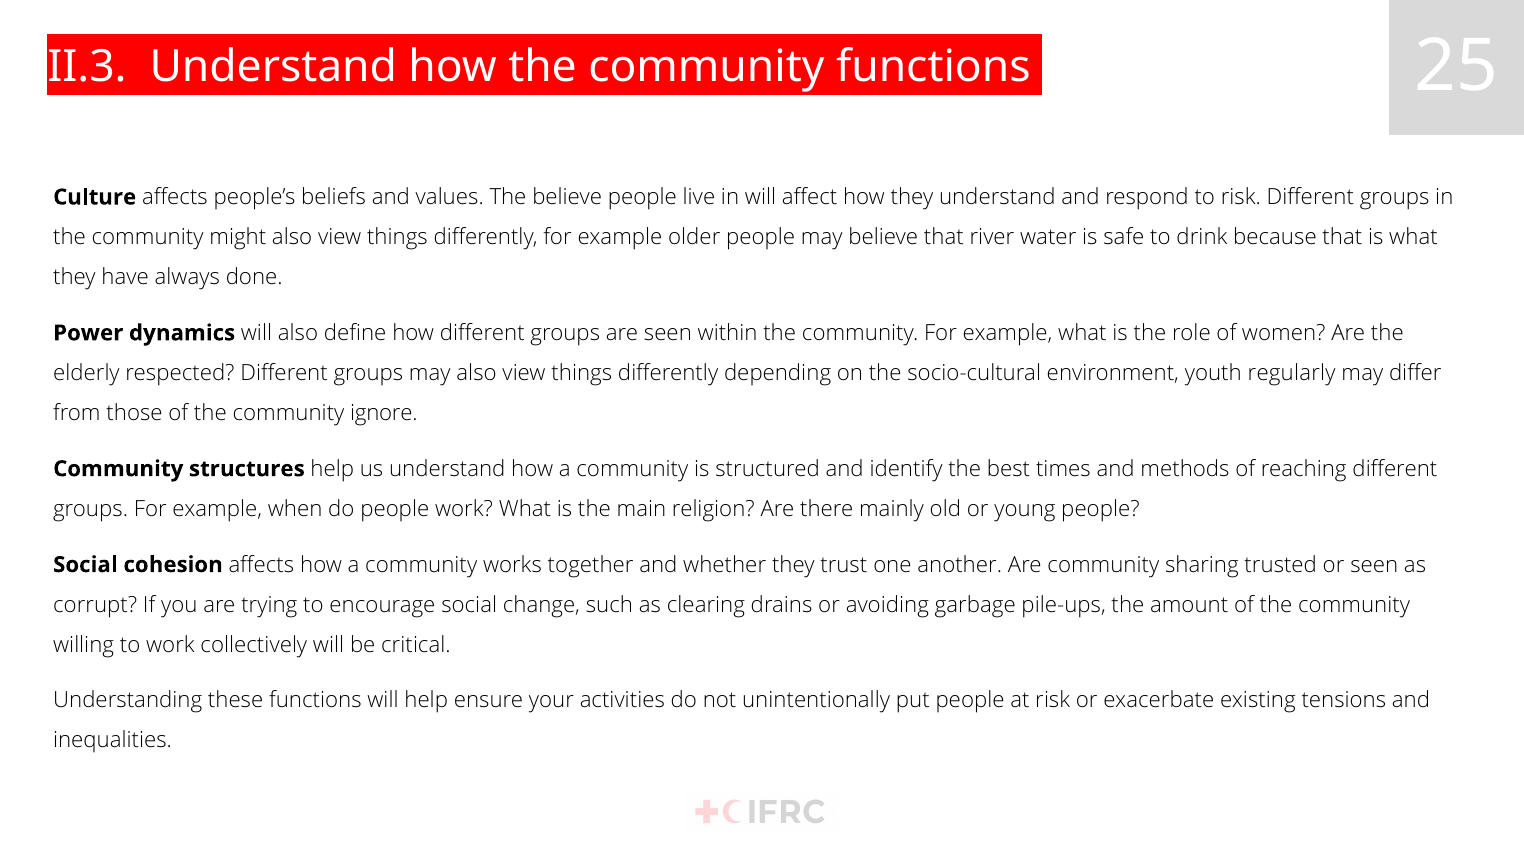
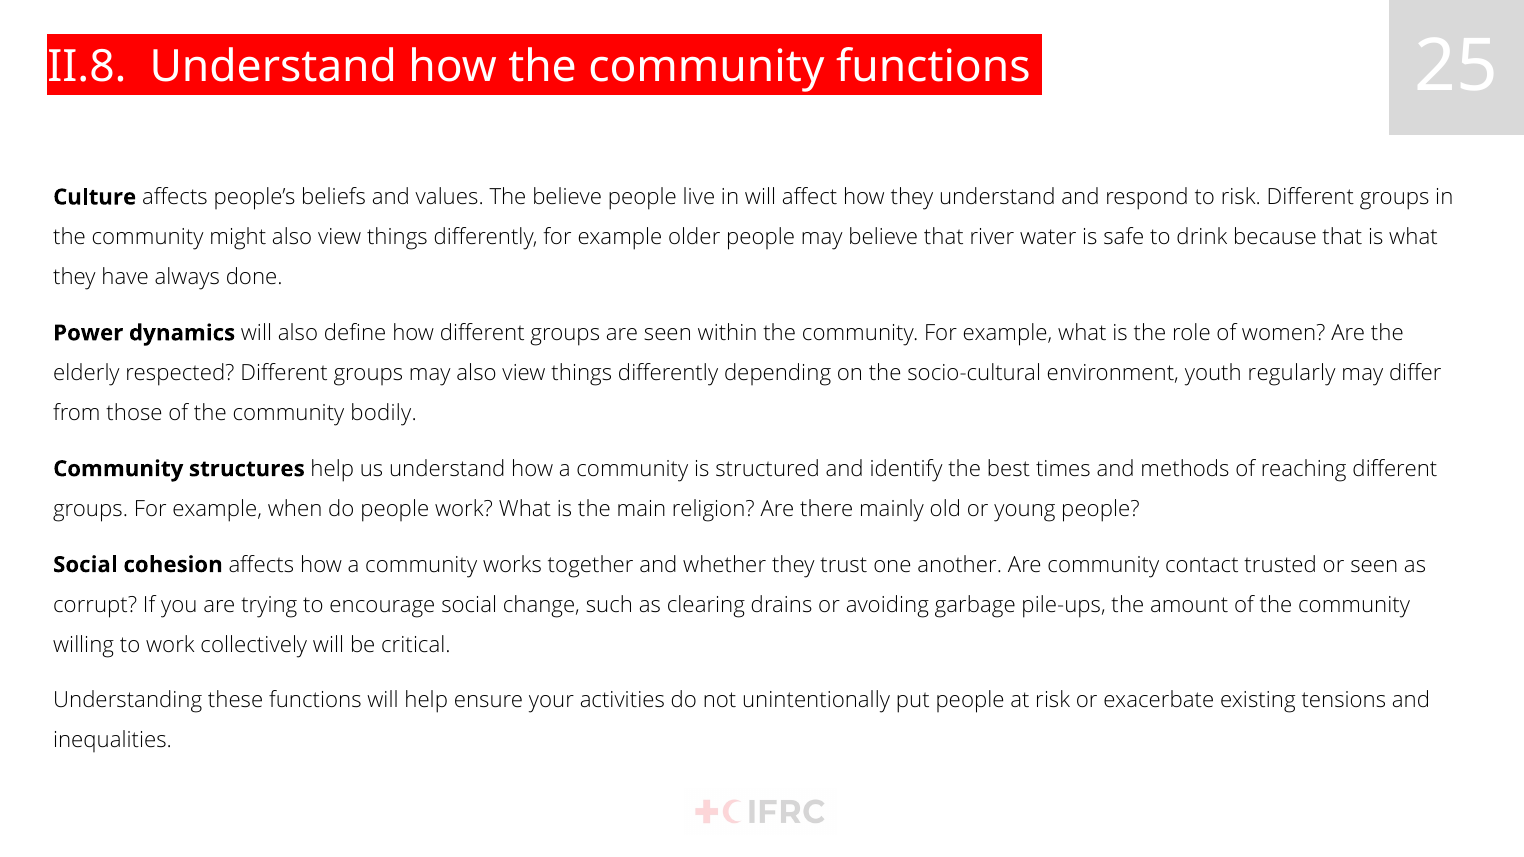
II.3: II.3 -> II.8 (87, 67)
ignore: ignore -> bodily (384, 413)
sharing: sharing -> contact (1202, 565)
